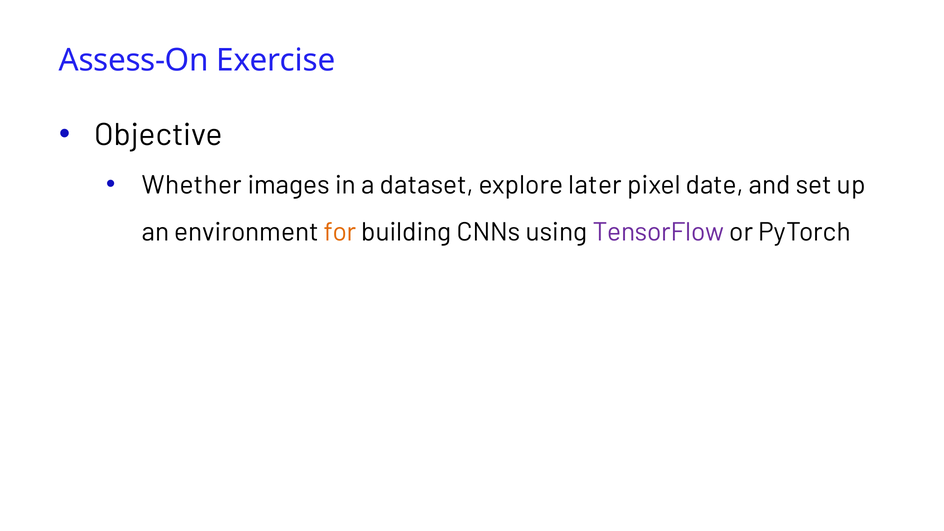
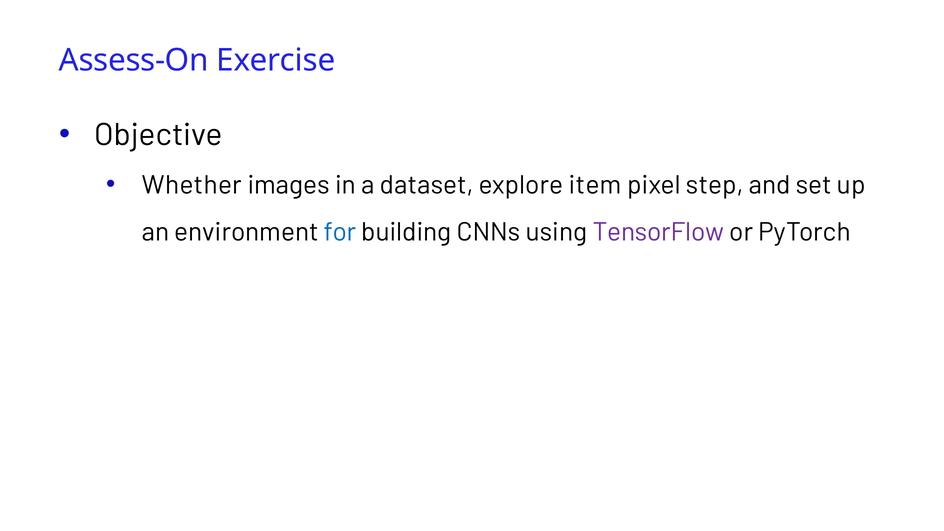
later: later -> item (595, 185)
date: date -> step (715, 185)
for colour: orange -> blue (340, 232)
